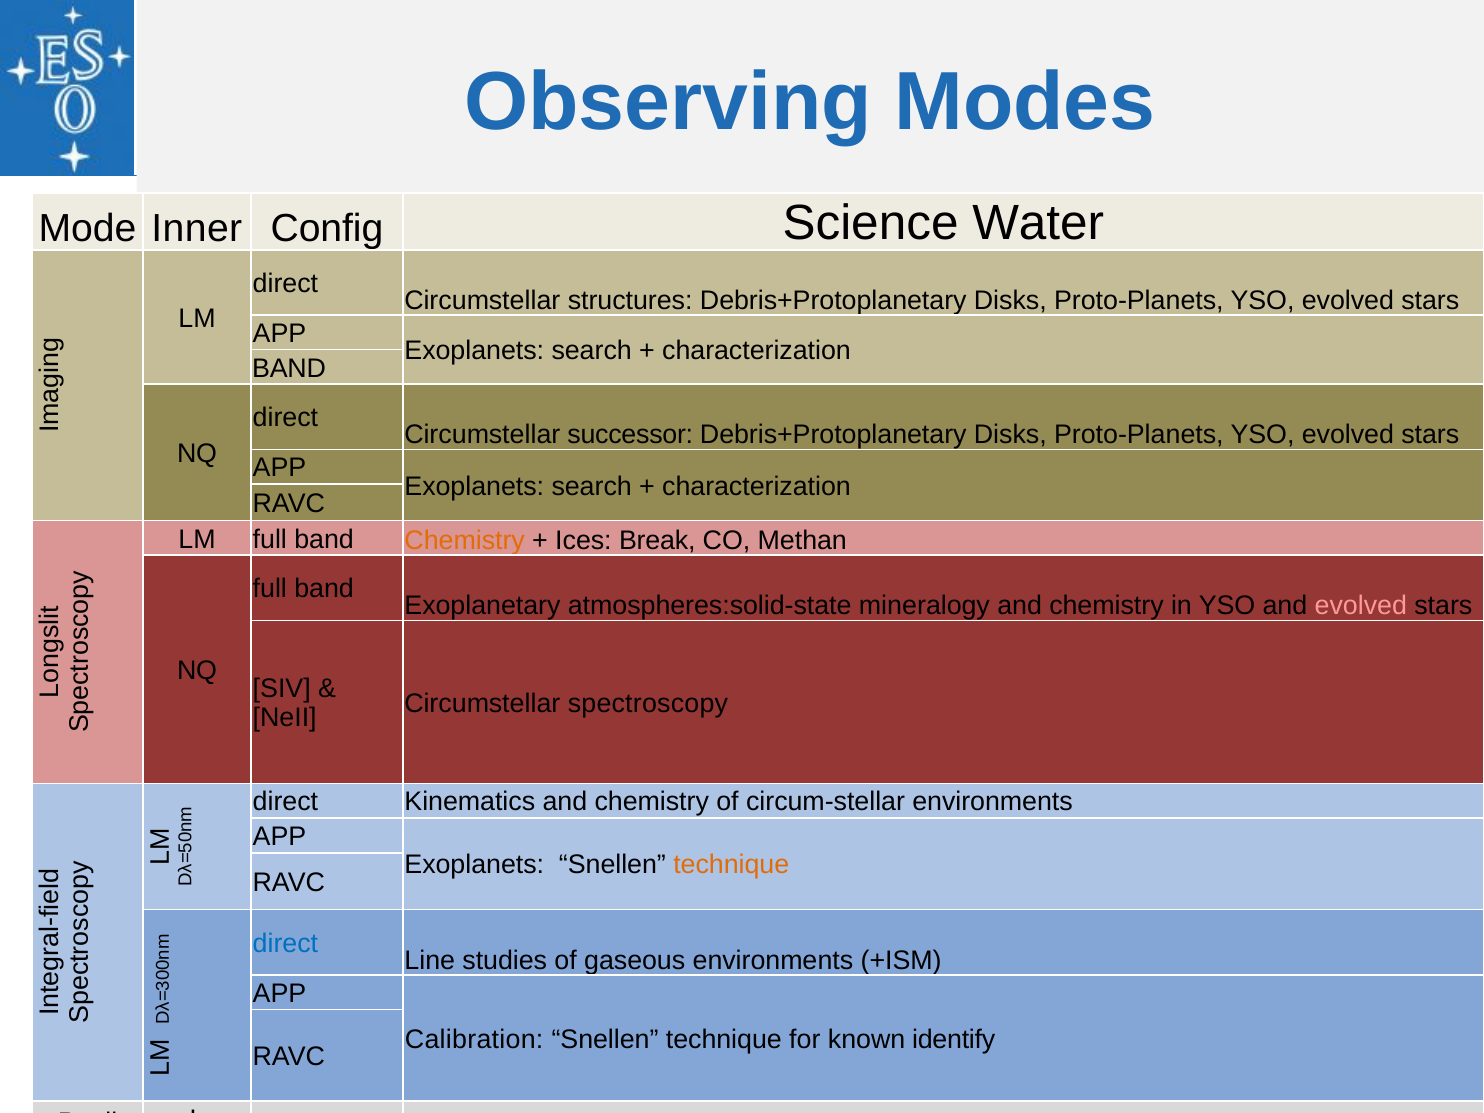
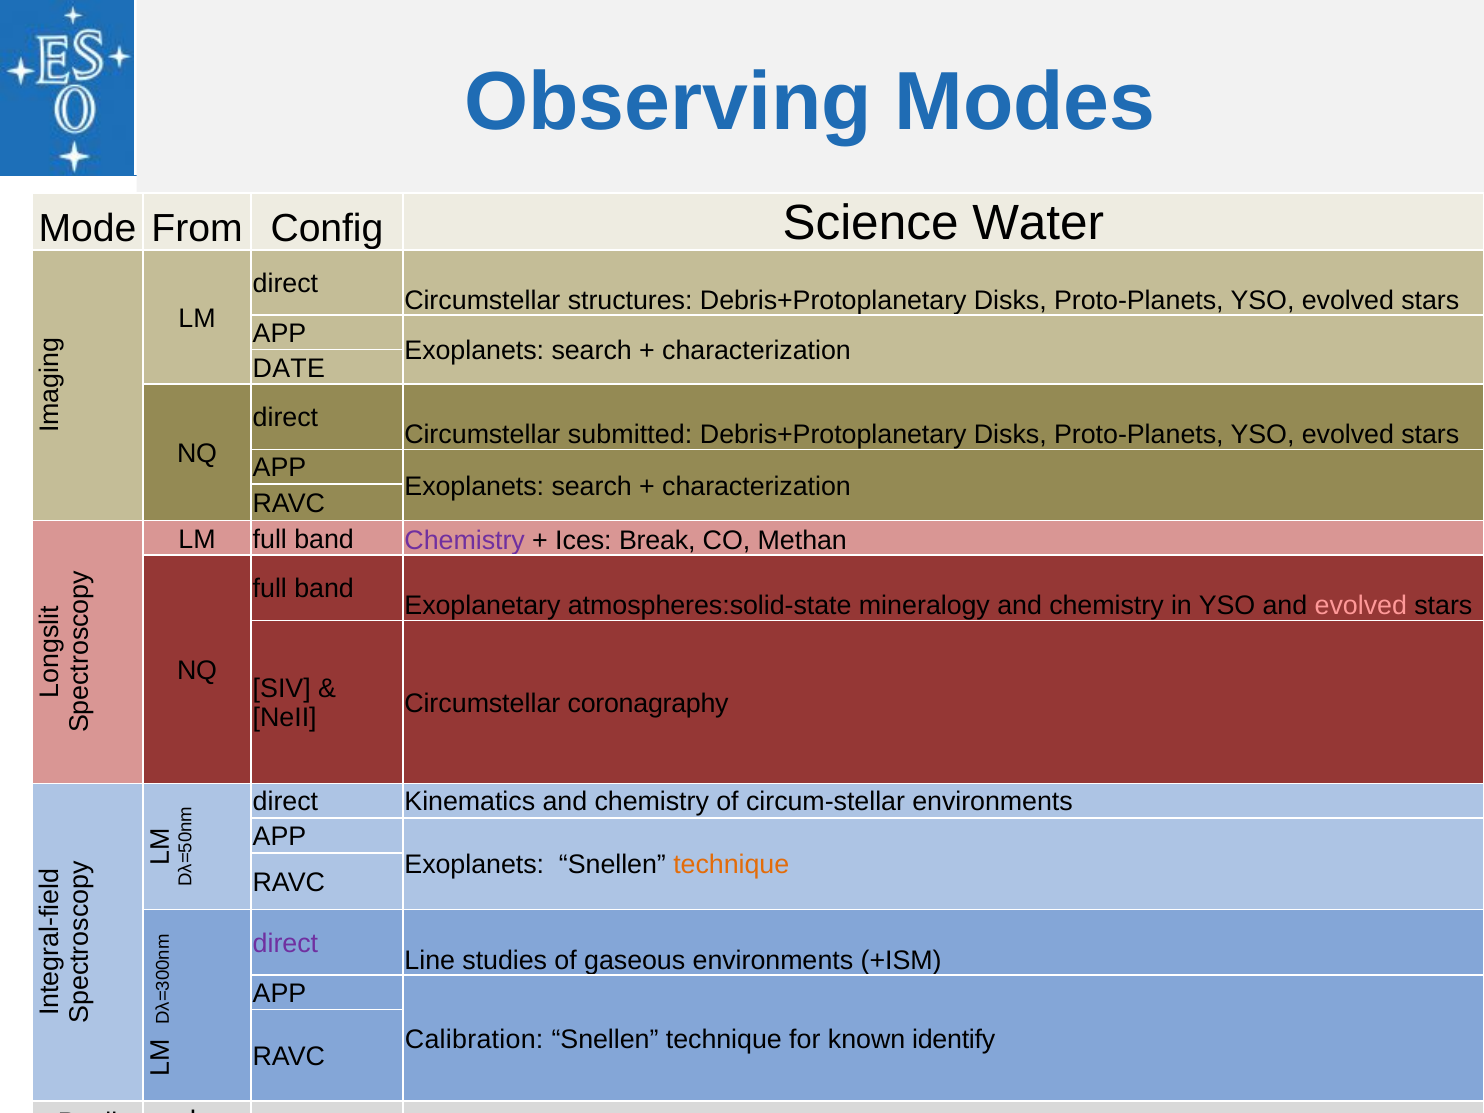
Inner: Inner -> From (197, 229)
BAND: BAND -> DATE (289, 368)
successor: successor -> submitted (630, 435)
Chemistry colour: orange -> purple (465, 541)
spectroscopy: spectroscopy -> coronagraphy (648, 703)
direct colour: blue -> purple (285, 943)
